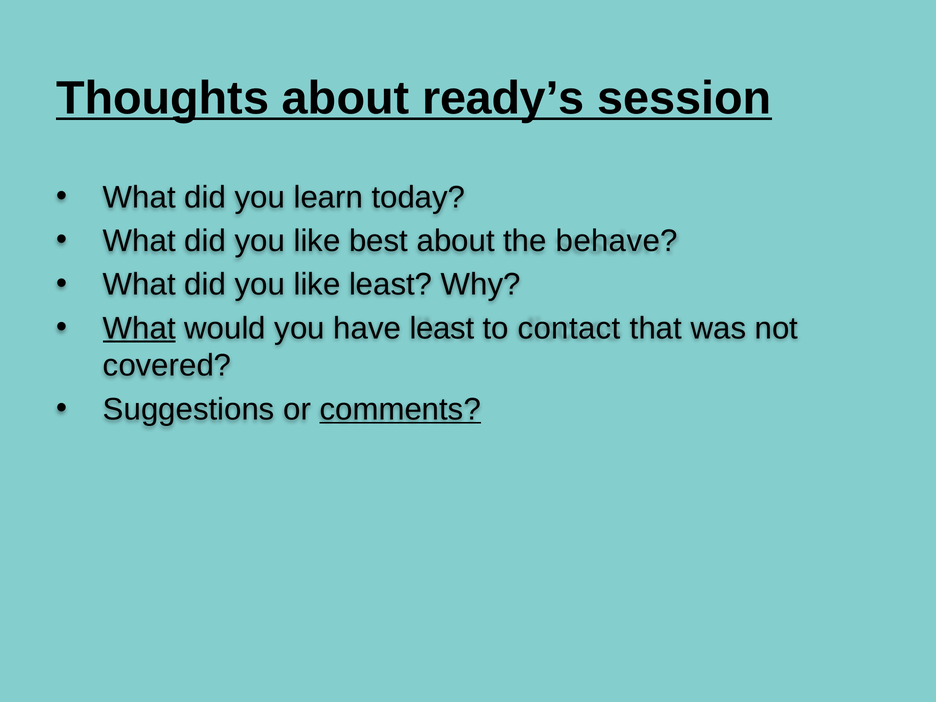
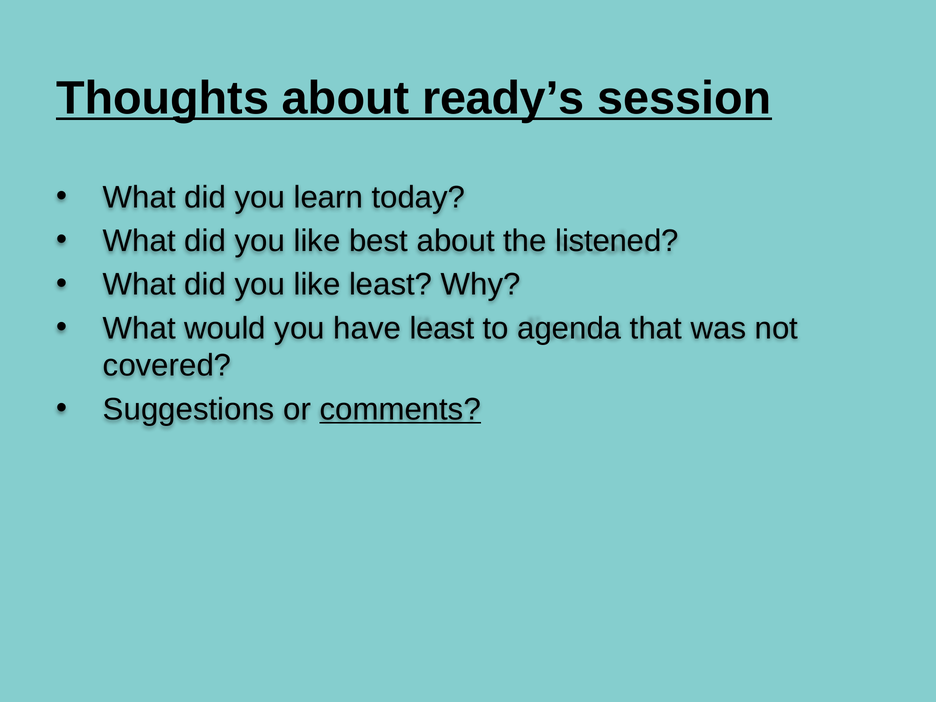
behave: behave -> listened (617, 241)
What underline: present -> none (139, 328)
contact: contact -> agenda (569, 328)
